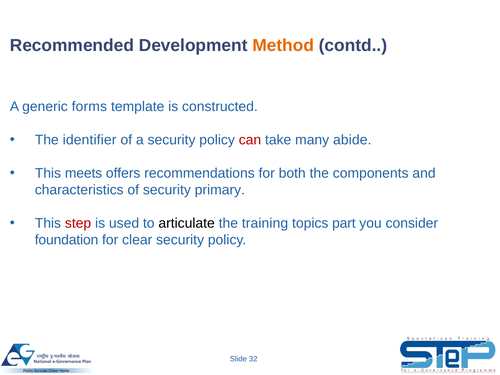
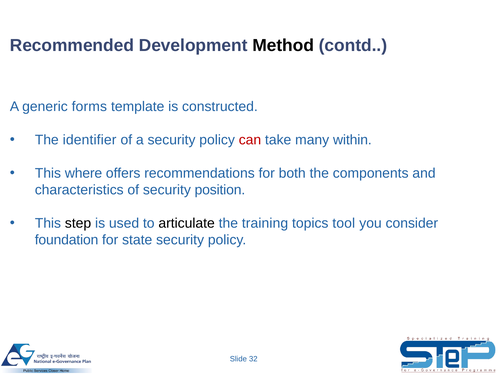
Method colour: orange -> black (283, 46)
abide: abide -> within (352, 140)
meets: meets -> where (84, 173)
primary: primary -> position (220, 190)
step colour: red -> black (78, 223)
part: part -> tool (344, 223)
clear: clear -> state (137, 240)
